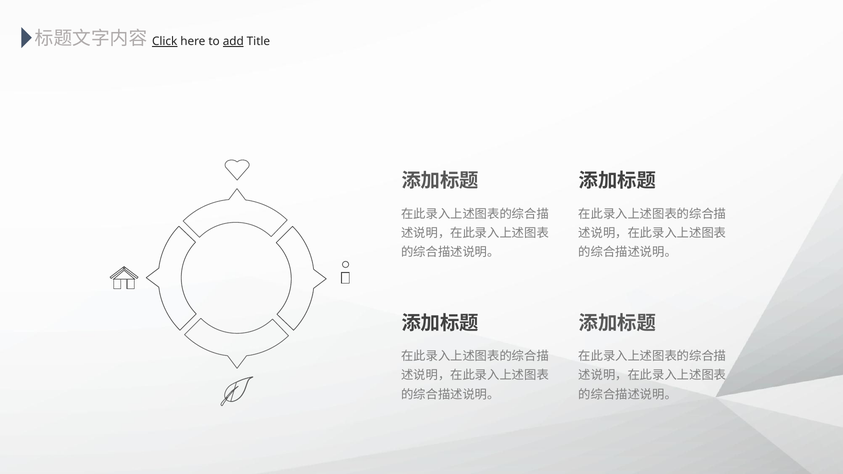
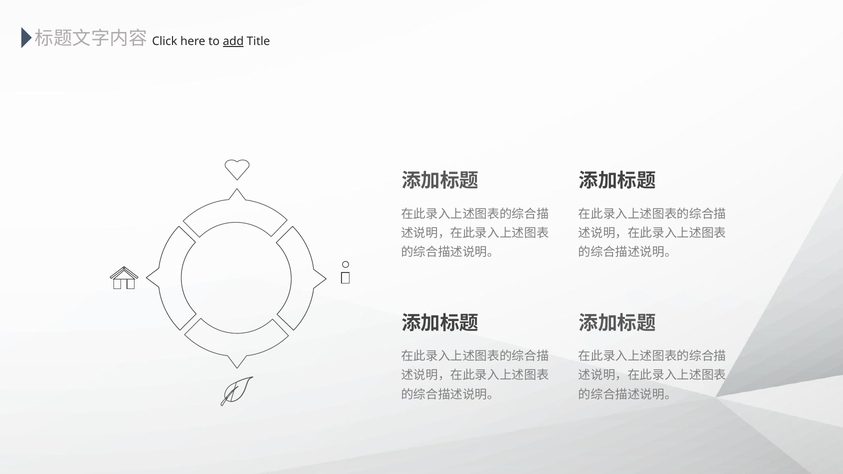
Click underline: present -> none (165, 42)
